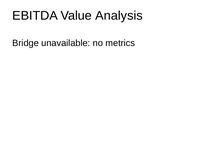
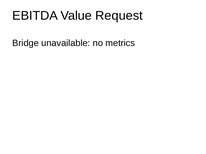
Analysis: Analysis -> Request (119, 16)
